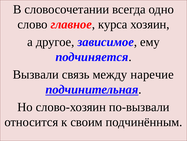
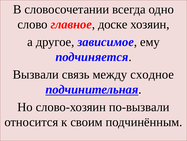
курса: курса -> доске (113, 24)
наречие: наречие -> сходное (152, 74)
